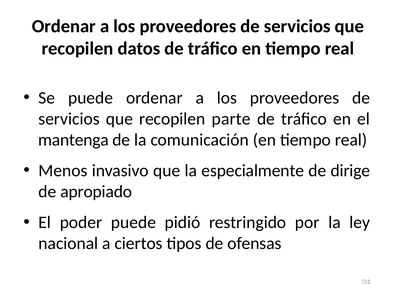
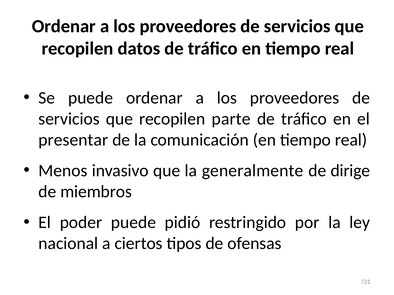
mantenga: mantenga -> presentar (73, 140)
especialmente: especialmente -> generalmente (253, 171)
apropiado: apropiado -> miembros (96, 192)
